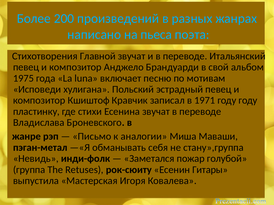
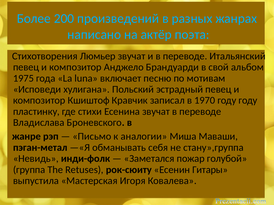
пьеса: пьеса -> актёр (156, 35)
Главной: Главной -> Люмьер (98, 56)
1971: 1971 -> 1970 (205, 101)
